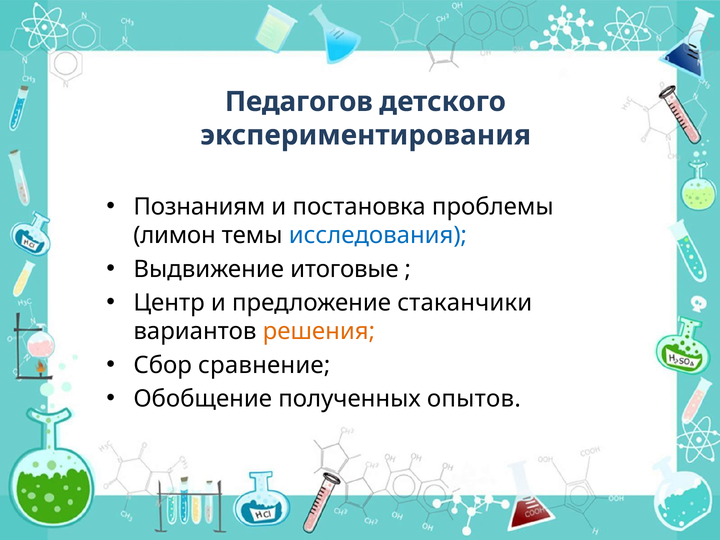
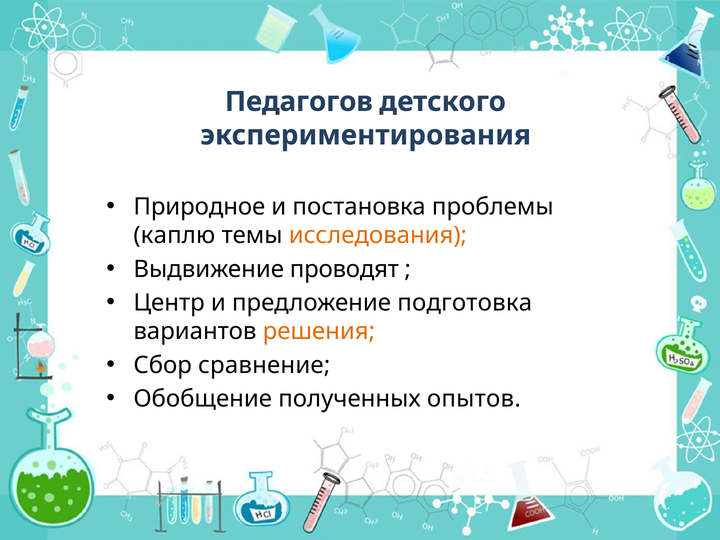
Познаниям: Познаниям -> Природное (199, 207)
лимон: лимон -> каплю (174, 236)
исследования colour: blue -> orange (378, 236)
итоговые: итоговые -> проводят (344, 269)
стаканчики: стаканчики -> подготовка (465, 303)
